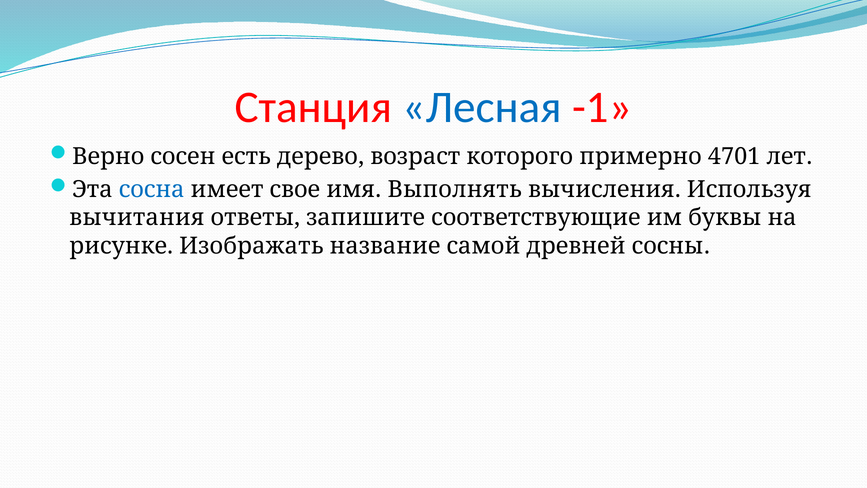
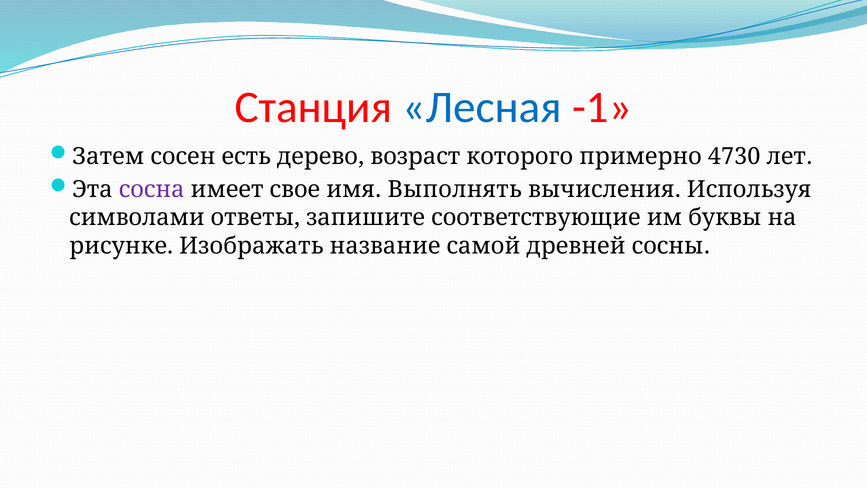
Верно: Верно -> Затем (108, 157)
4701: 4701 -> 4730 (734, 157)
сосна colour: blue -> purple (152, 189)
вычитания: вычитания -> символами (137, 218)
